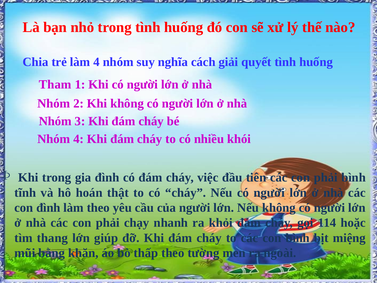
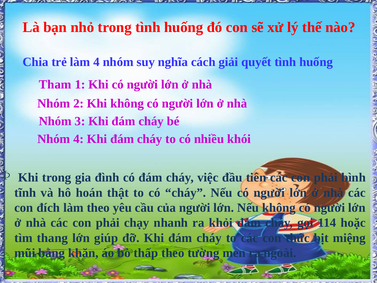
con đình: đình -> đích (48, 208)
con bình: bình -> thức (298, 238)
